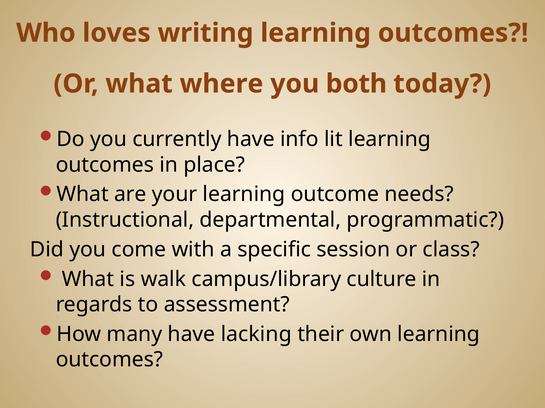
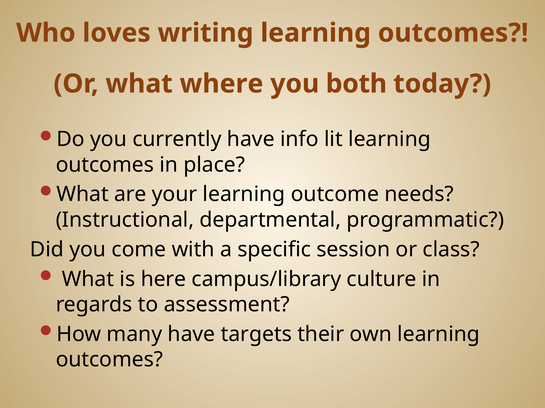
walk: walk -> here (163, 280)
lacking: lacking -> targets (256, 335)
